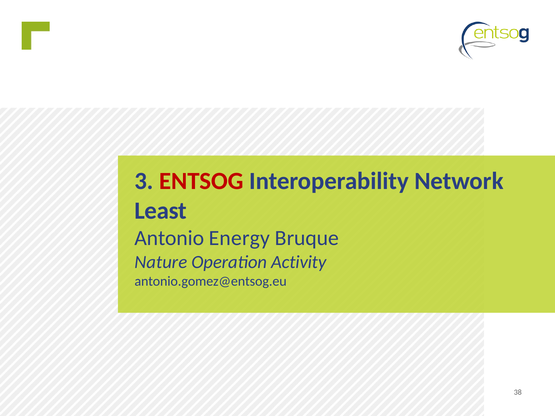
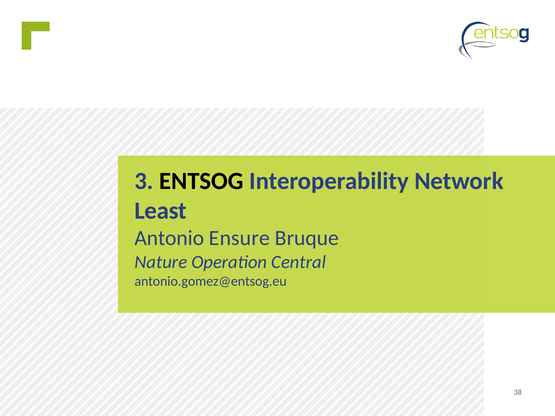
ENTSOG colour: red -> black (201, 181)
Energy: Energy -> Ensure (239, 238)
Activity: Activity -> Central (299, 262)
